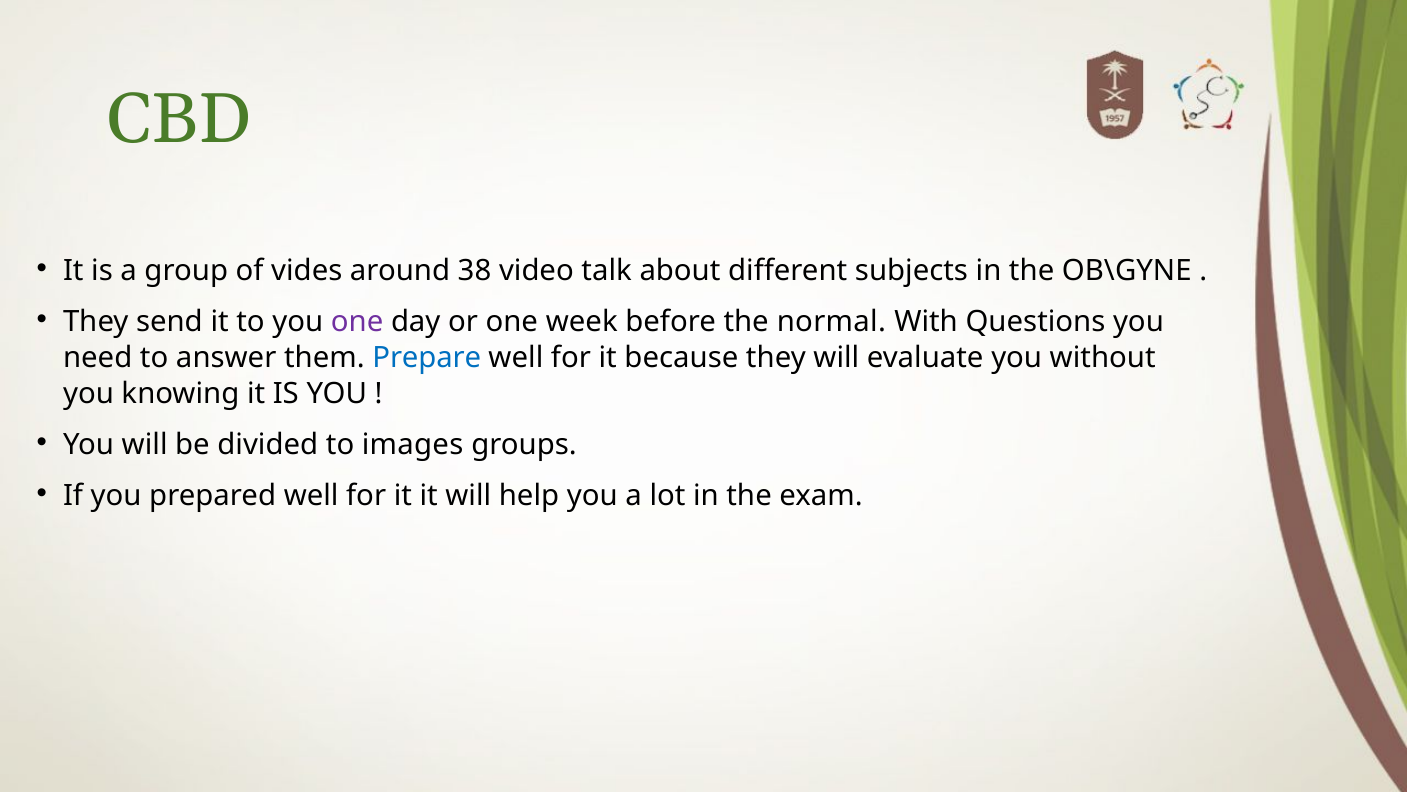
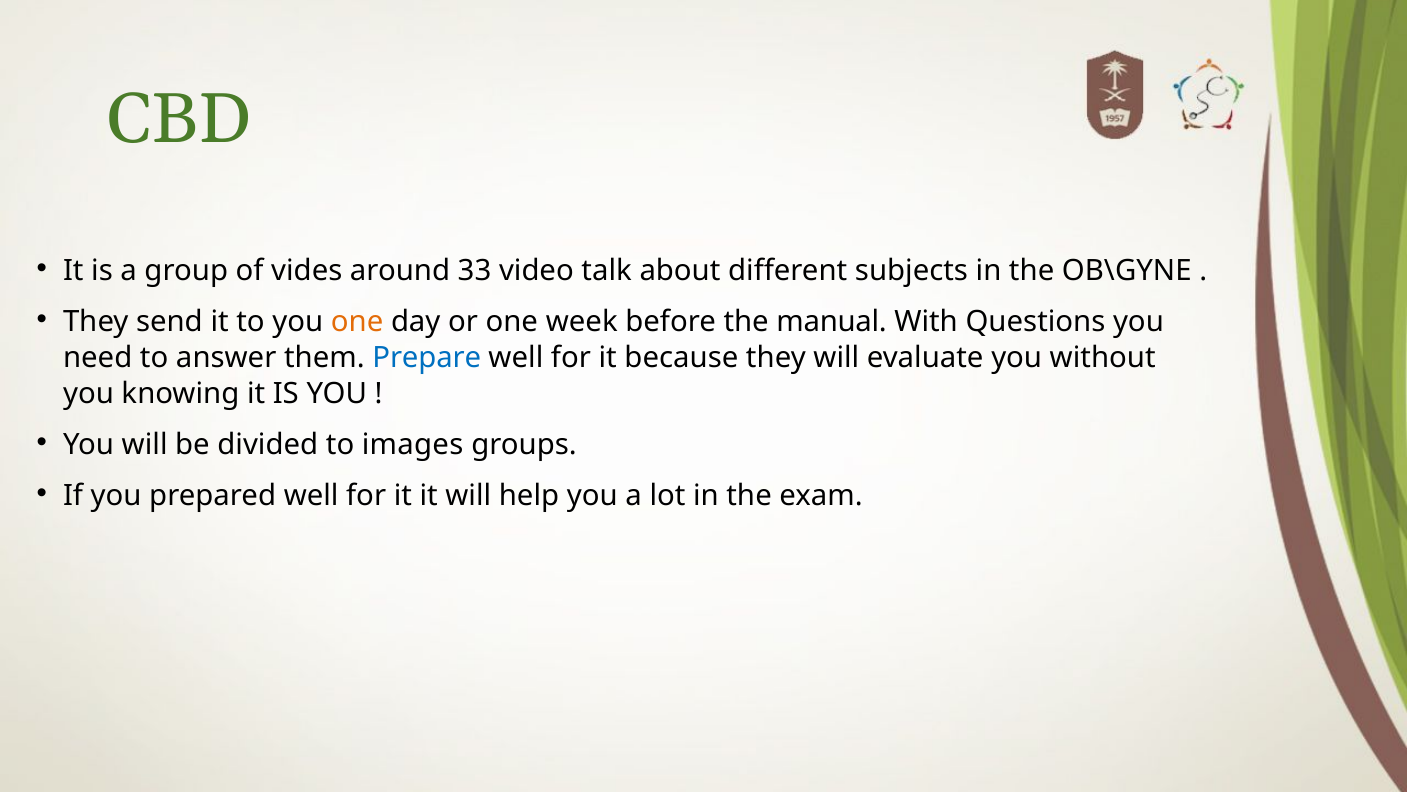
38: 38 -> 33 (475, 271)
one colour: purple -> orange (357, 321)
normal: normal -> manual (832, 321)
